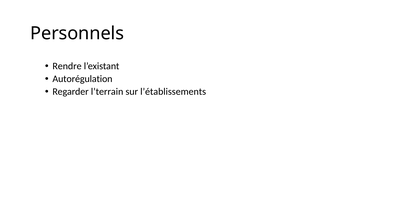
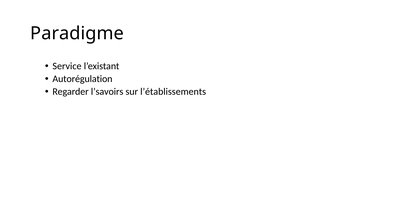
Personnels: Personnels -> Paradigme (77, 33)
Rendre: Rendre -> Service (67, 66)
l’terrain: l’terrain -> l’savoirs (107, 92)
